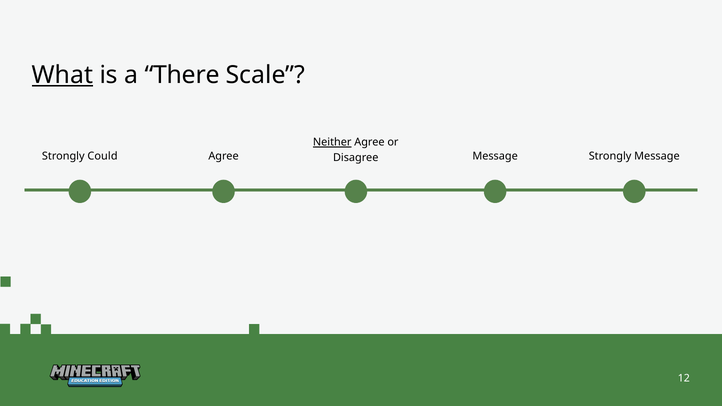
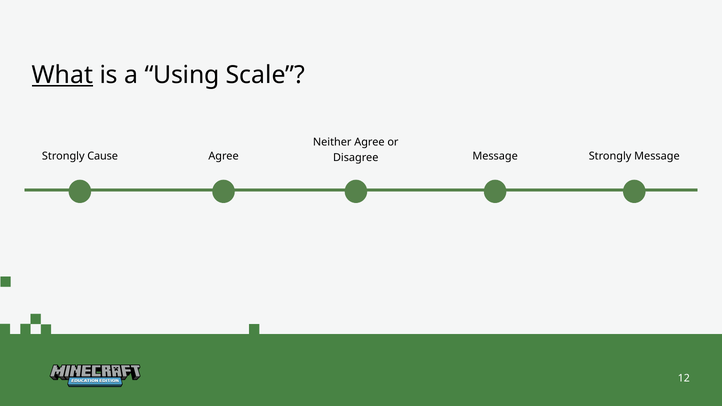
There: There -> Using (182, 75)
Neither underline: present -> none (332, 142)
Could: Could -> Cause (103, 156)
